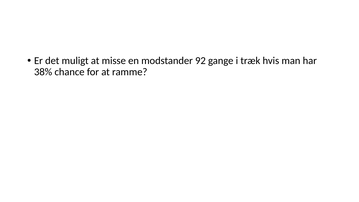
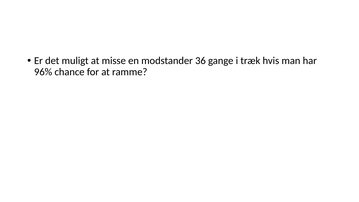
92: 92 -> 36 (200, 61)
38%: 38% -> 96% (43, 72)
